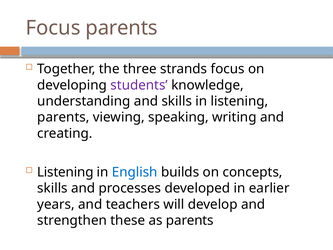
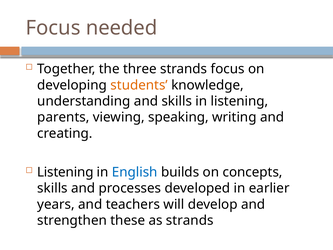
Focus parents: parents -> needed (122, 28)
students colour: purple -> orange (139, 85)
as parents: parents -> strands (190, 220)
